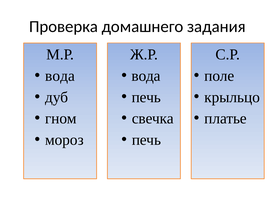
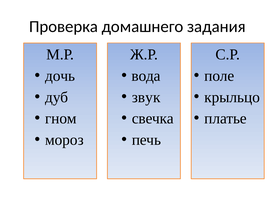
вода: вода -> дочь (60, 76)
печь: печь -> звук (146, 97)
